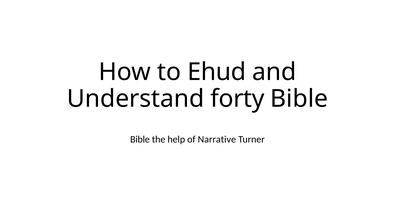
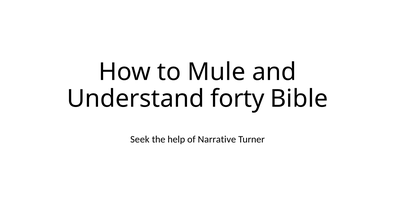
Ehud: Ehud -> Mule (216, 72)
Bible: Bible -> Seek (140, 139)
